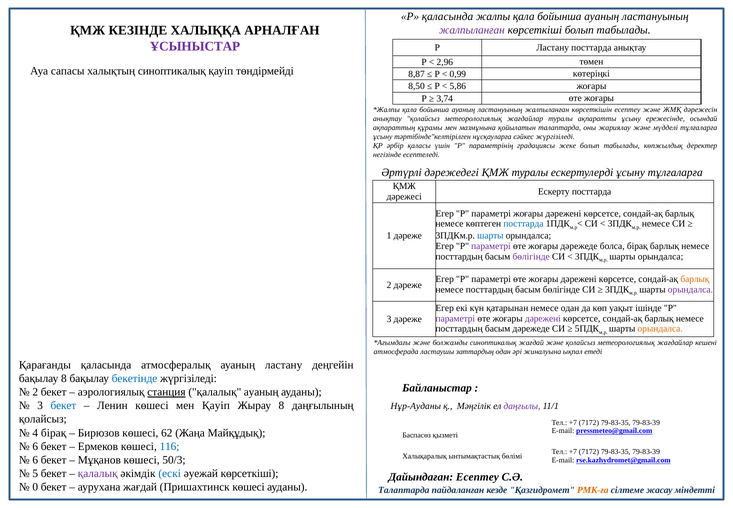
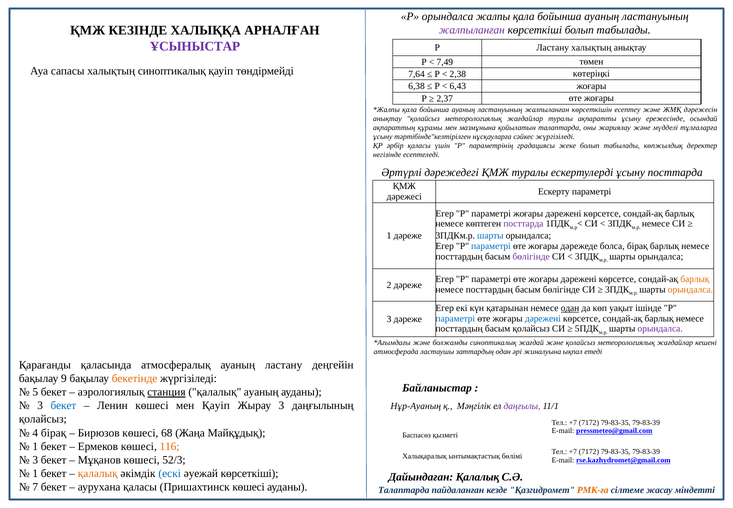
Р қаласында: қаласында -> орындалса (448, 17)
Ластану посттарда: посттарда -> халықтың (591, 47)
2,96: 2,96 -> 7,49 (445, 62)
8,87: 8,87 -> 7,64 (417, 74)
0,99: 0,99 -> 2,38 (458, 74)
8,50: 8,50 -> 6,38 (417, 86)
5,86: 5,86 -> 6,43 (458, 86)
3,74: 3,74 -> 2,37 (445, 98)
ұсыну тұлғаларға: тұлғаларға -> посттарда (675, 172)
Ескерту посттарда: посттарда -> параметрі (592, 191)
посттарда colour: blue -> purple (523, 224)
параметрі colour: purple -> blue (491, 246)
орындалса colour: purple -> orange (690, 289)
одан underline: none -> present (570, 308)
параметрі colour: purple -> blue (455, 318)
дәрежені colour: purple -> blue (543, 318)
басым дәрежеде: дәрежеде -> қолайсыз (531, 329)
орындалса colour: orange -> purple (660, 329)
бақылау 8: 8 -> 9 (64, 378)
бекетінде colour: blue -> orange (135, 378)
2: 2 -> 5 (35, 392)
Жырау 8: 8 -> 3 (281, 405)
Нұр-Ауданы: Нұр-Ауданы -> Нұр-Ауаның (416, 405)
62: 62 -> 68 (167, 432)
6: 6 -> 1 (35, 446)
116 colour: blue -> orange (170, 446)
6: 6 -> 3 (35, 459)
50/3: 50/3 -> 52/3 (174, 459)
5: 5 -> 1 (35, 473)
қалалық colour: purple -> orange (98, 473)
Дайындаған Есептеу: Есептеу -> Қалалық (477, 476)
0: 0 -> 7 (35, 486)
аурухана жағдай: жағдай -> қаласы (140, 486)
